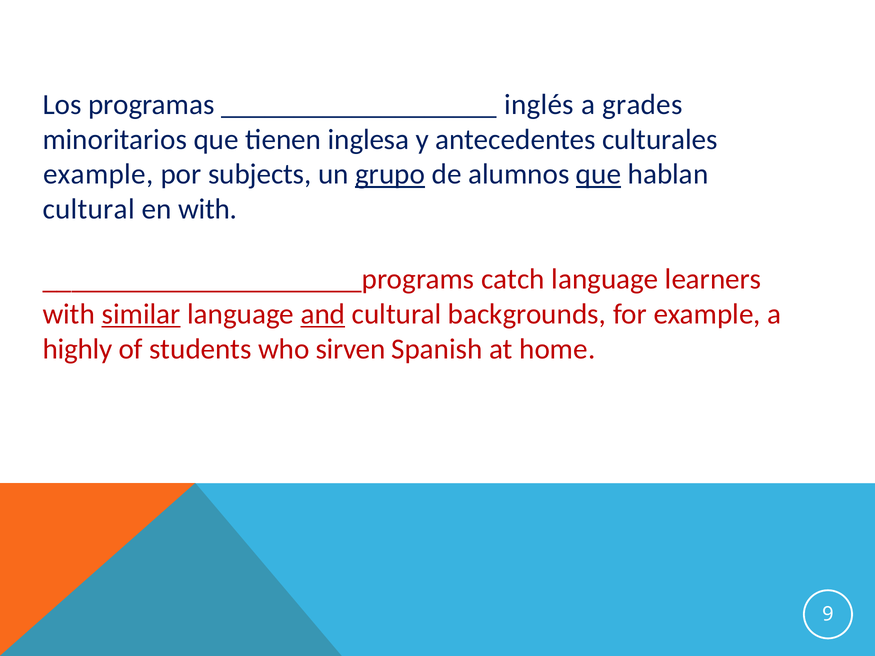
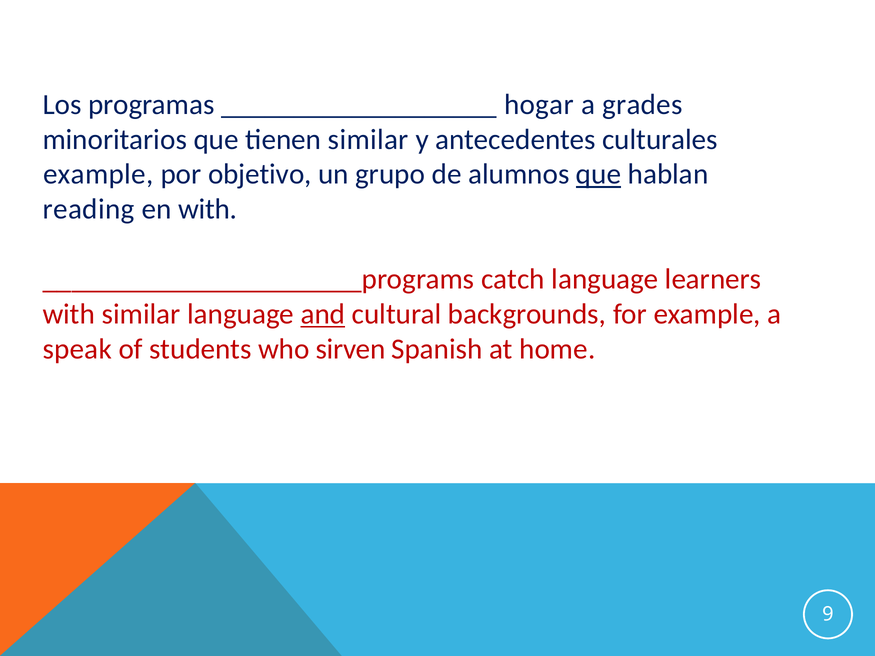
inglés: inglés -> hogar (539, 104)
tienen inglesa: inglesa -> similar (368, 139)
subjects: subjects -> objetivo (260, 174)
grupo underline: present -> none (390, 174)
cultural: cultural -> reading (89, 209)
similar underline: present -> none (141, 314)
highly: highly -> speak (77, 349)
